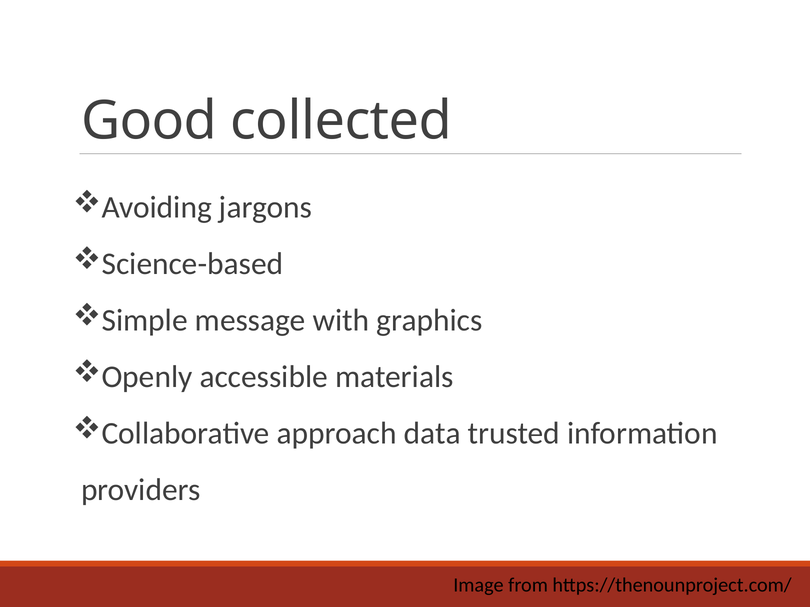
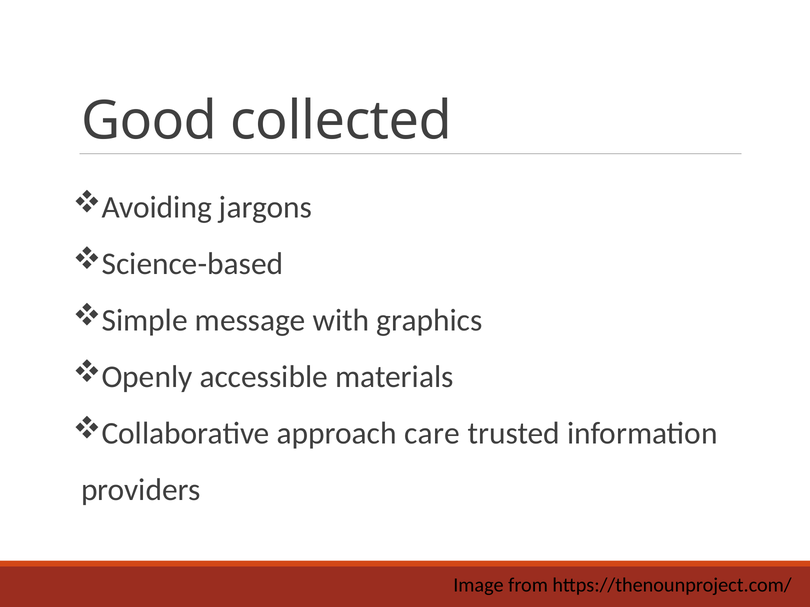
data: data -> care (432, 434)
